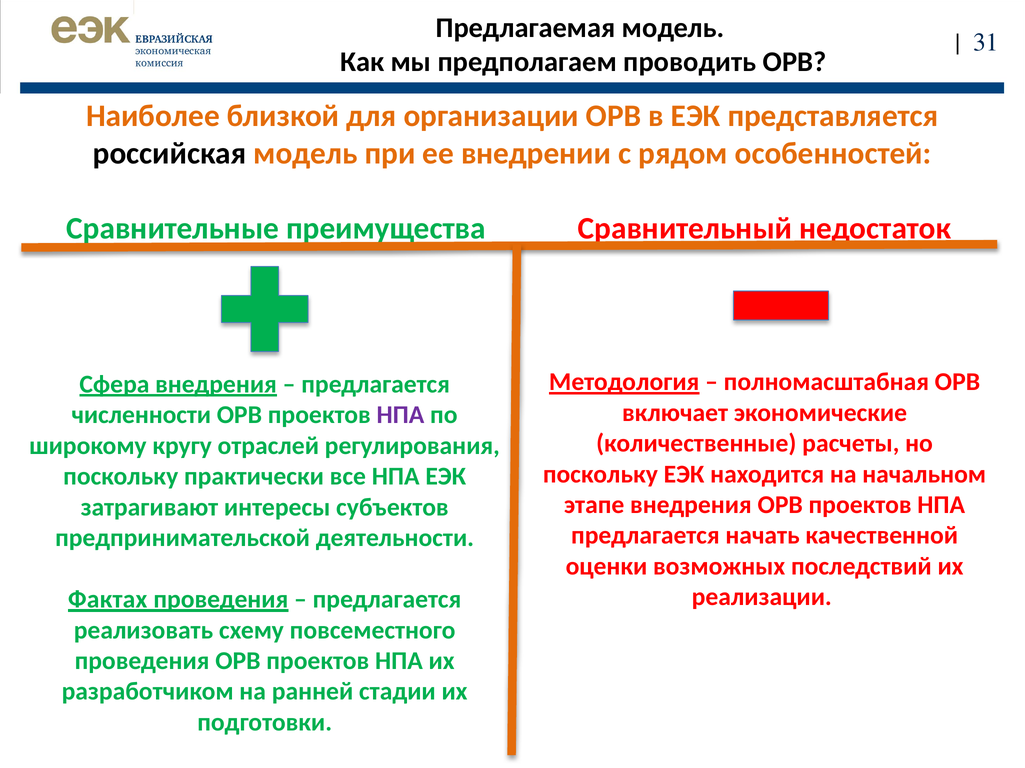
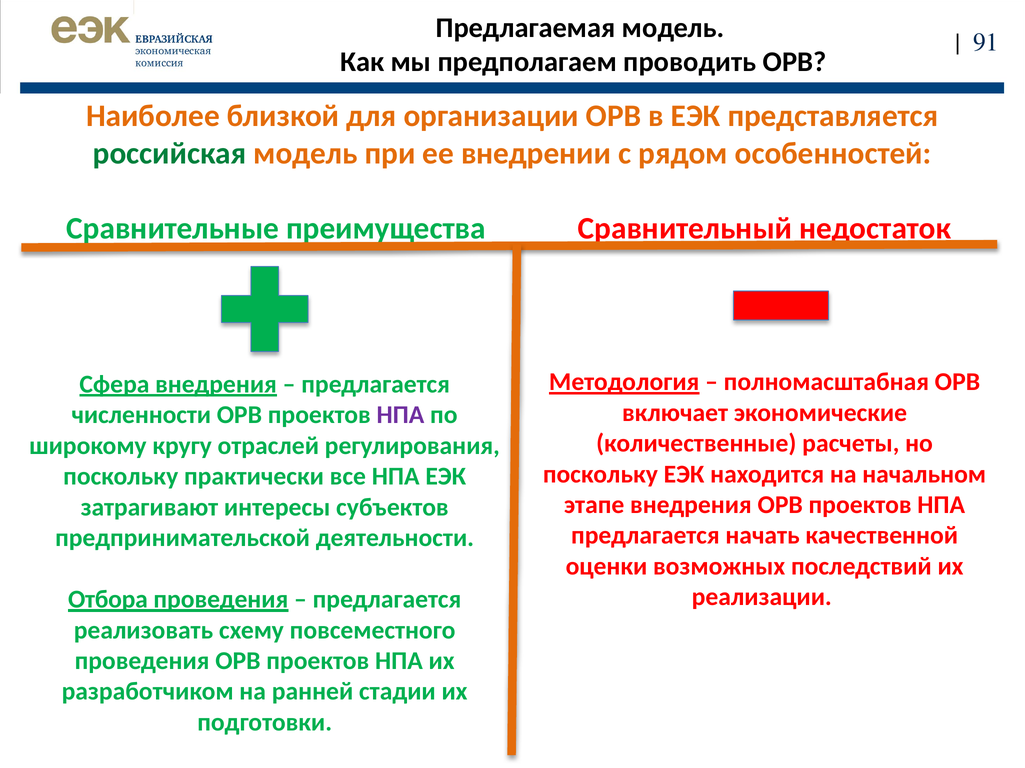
31: 31 -> 91 (986, 42)
российская colour: black -> green (170, 154)
Фактах: Фактах -> Отбора (108, 600)
